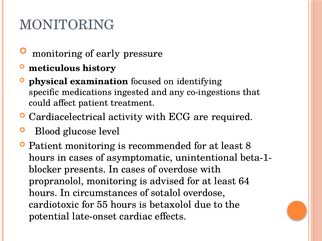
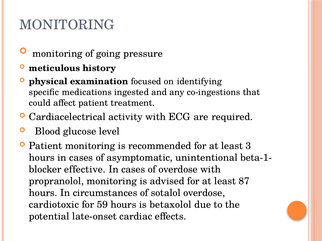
early: early -> going (108, 54)
8: 8 -> 3 (248, 146)
presents: presents -> effective (85, 170)
64: 64 -> 87 (244, 181)
55: 55 -> 59 (102, 205)
